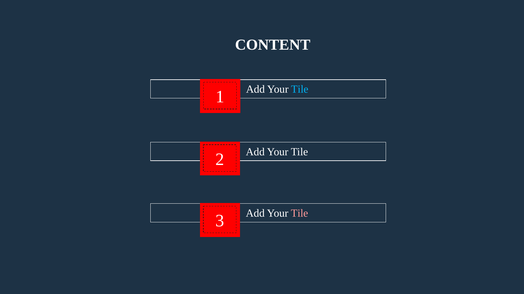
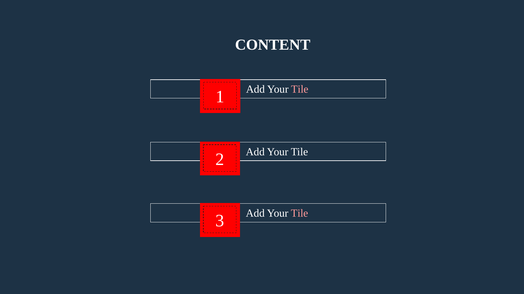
Tile colour: light blue -> pink (300, 90)
